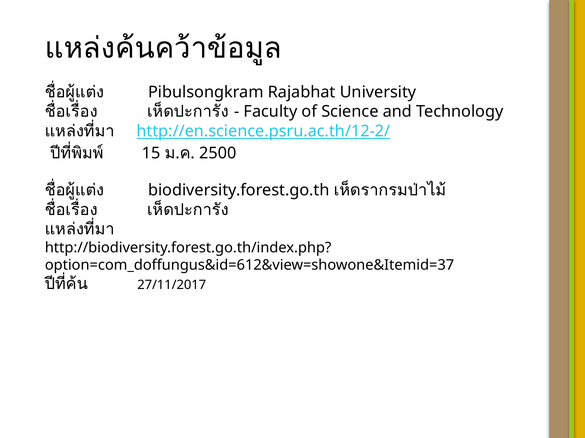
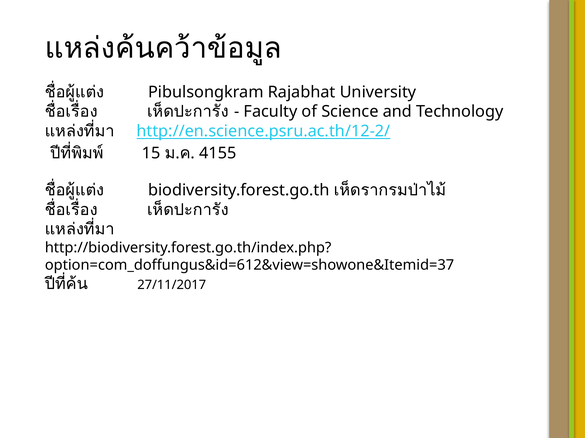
2500: 2500 -> 4155 (218, 154)
